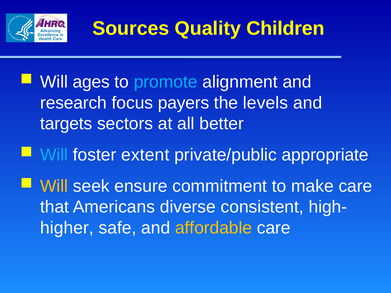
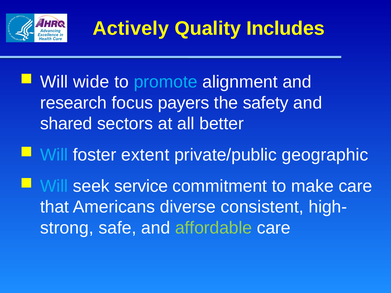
Sources: Sources -> Actively (131, 28)
Children: Children -> Includes (285, 28)
ages: ages -> wide (91, 82)
levels: levels -> safety (266, 103)
targets: targets -> shared (66, 124)
appropriate: appropriate -> geographic (325, 155)
Will colour: yellow -> light blue (54, 186)
ensure: ensure -> service (141, 186)
higher: higher -> strong (67, 228)
affordable colour: yellow -> light green (214, 228)
